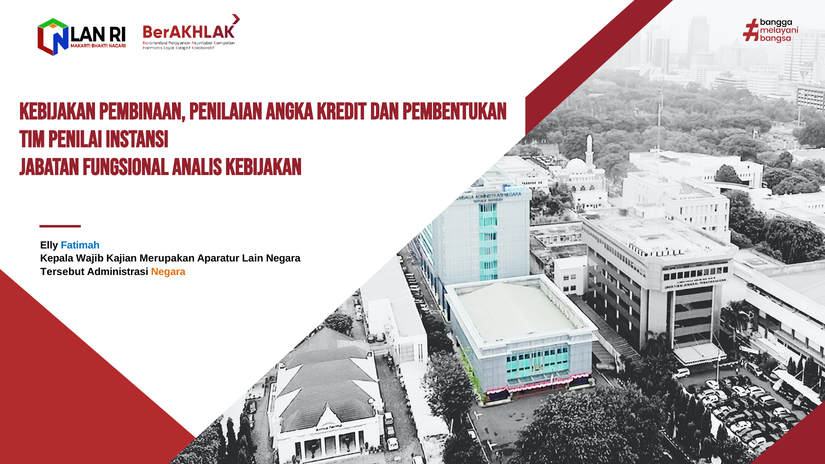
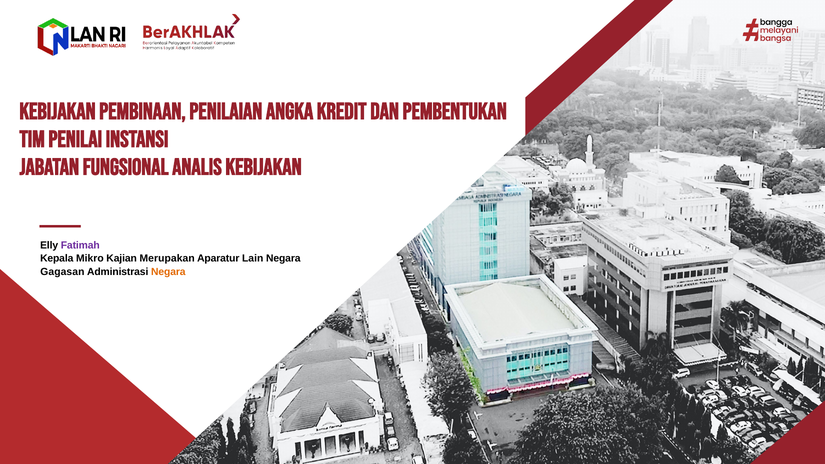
Fatimah colour: blue -> purple (80, 245)
Wajib: Wajib -> Mikro (90, 259)
Tersebut: Tersebut -> Gagasan (62, 272)
